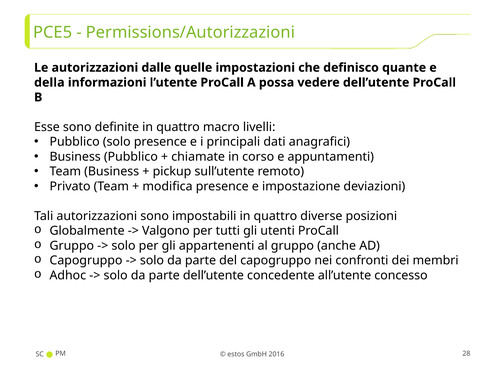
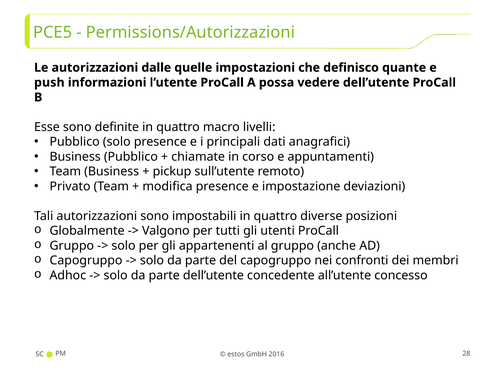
della: della -> push (49, 83)
